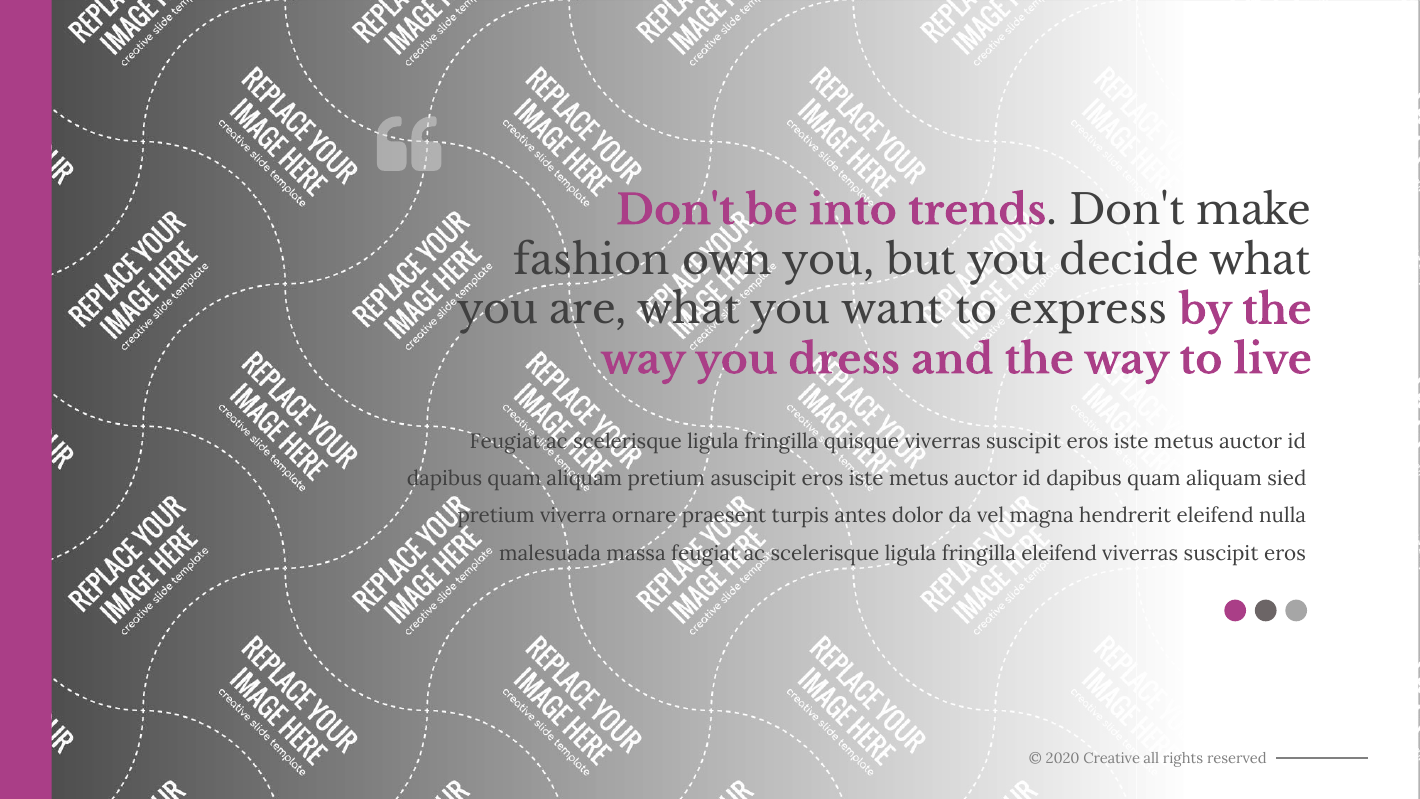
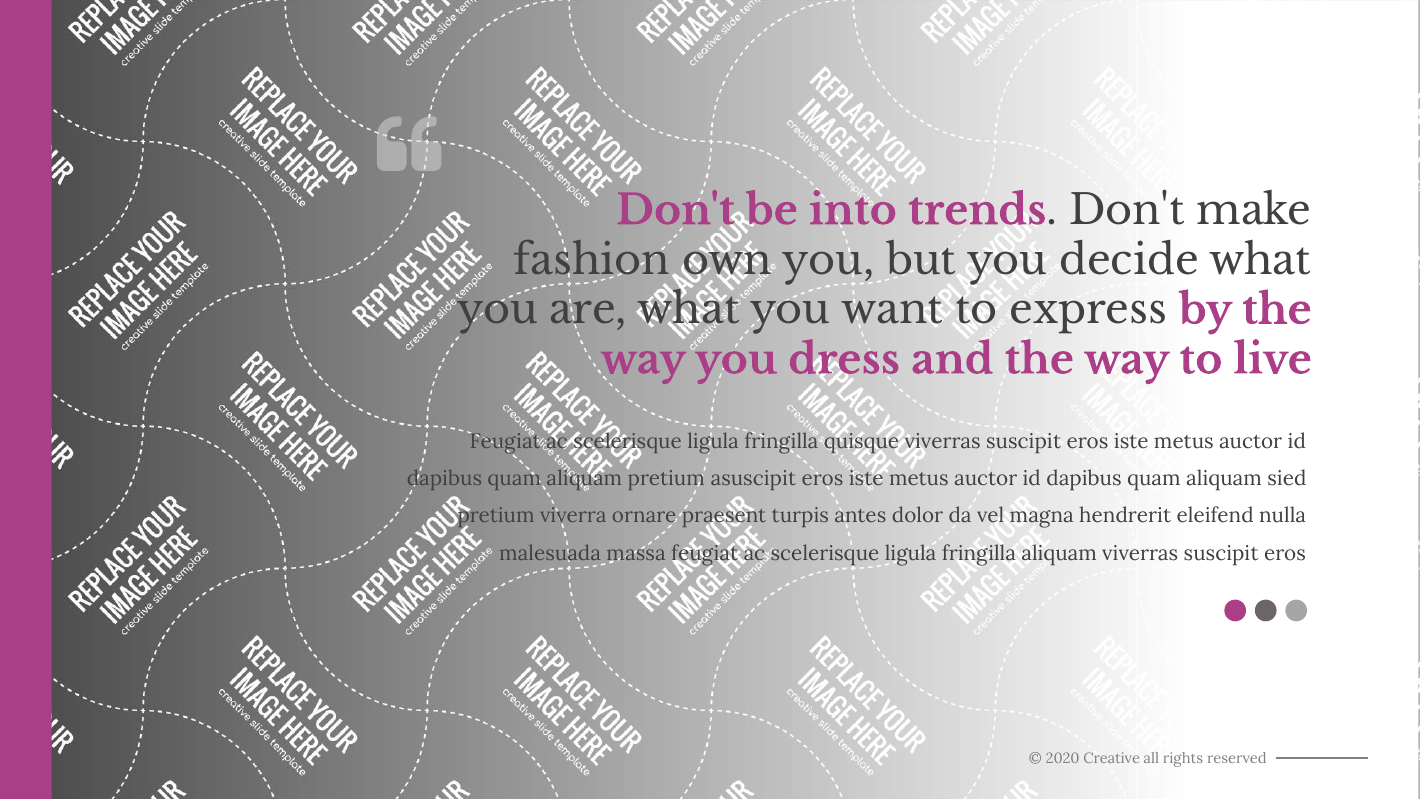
fringilla eleifend: eleifend -> aliquam (1059, 553)
